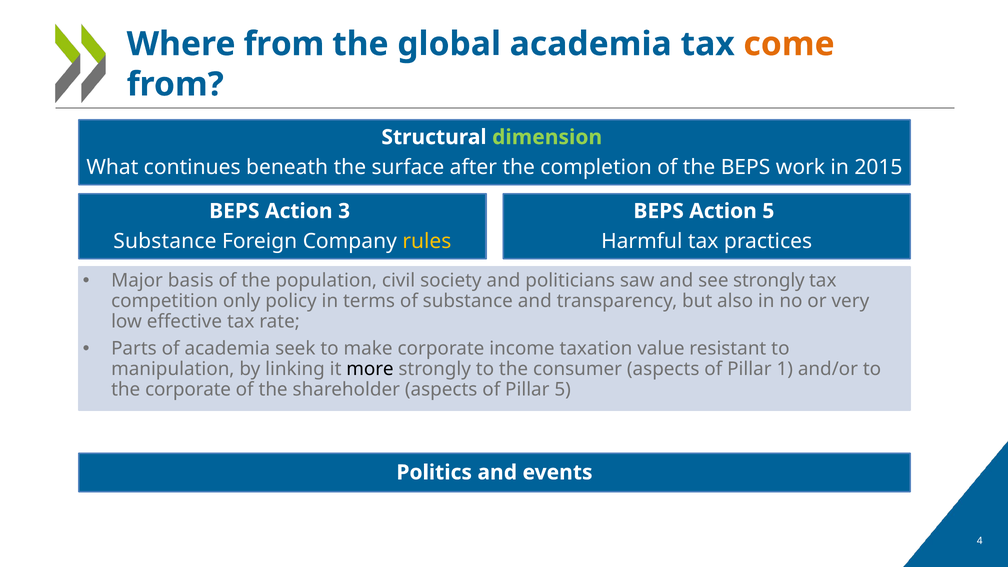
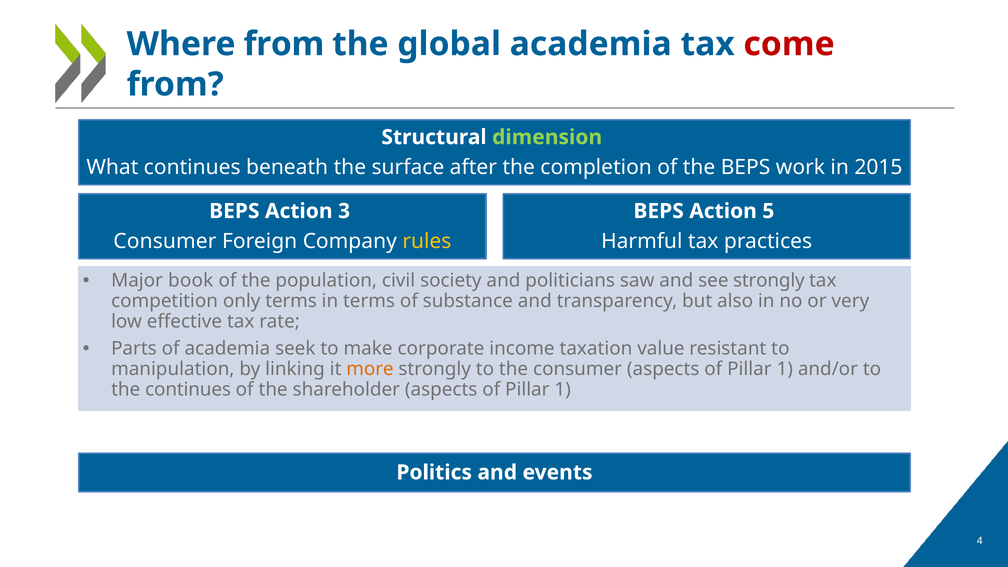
come colour: orange -> red (789, 44)
Substance: Substance -> Consumer (165, 241)
basis: basis -> book (191, 281)
only policy: policy -> terms (291, 301)
more colour: black -> orange (370, 369)
the corporate: corporate -> continues (188, 389)
5: 5 -> 1 (563, 389)
